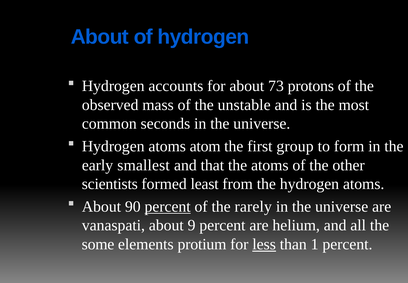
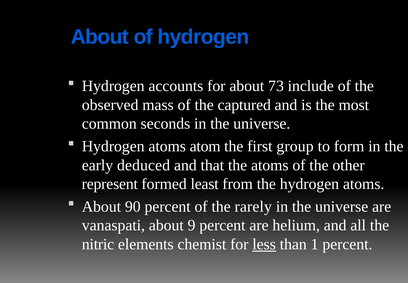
protons: protons -> include (311, 86)
unstable: unstable -> captured (244, 105)
smallest: smallest -> deduced (144, 165)
scientists: scientists -> represent (110, 184)
percent underline: present -> none (168, 206)
some: some -> nitric (98, 244)
protium: protium -> chemist (202, 244)
